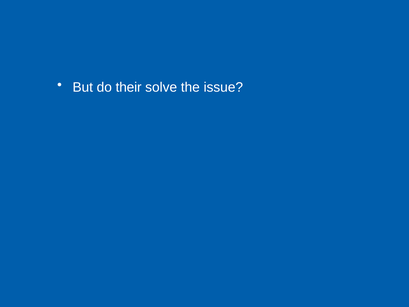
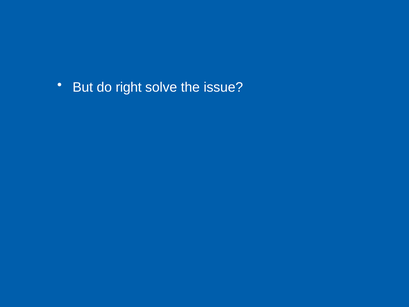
their: their -> right (129, 87)
